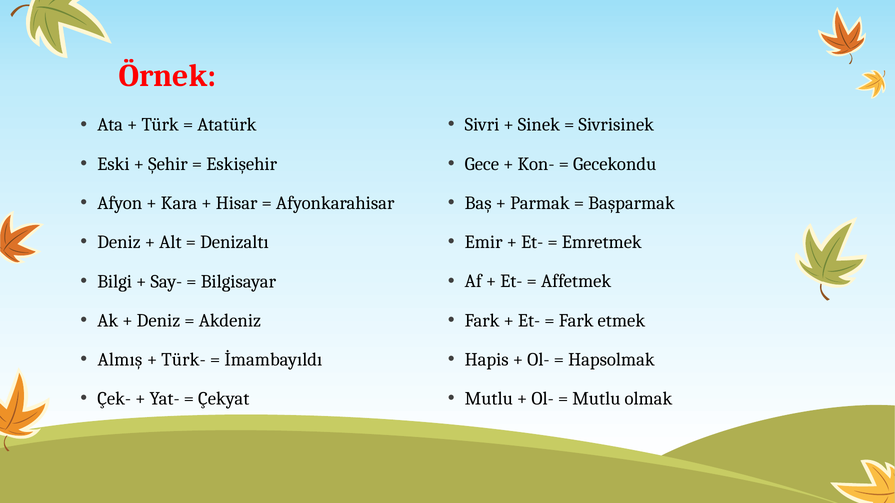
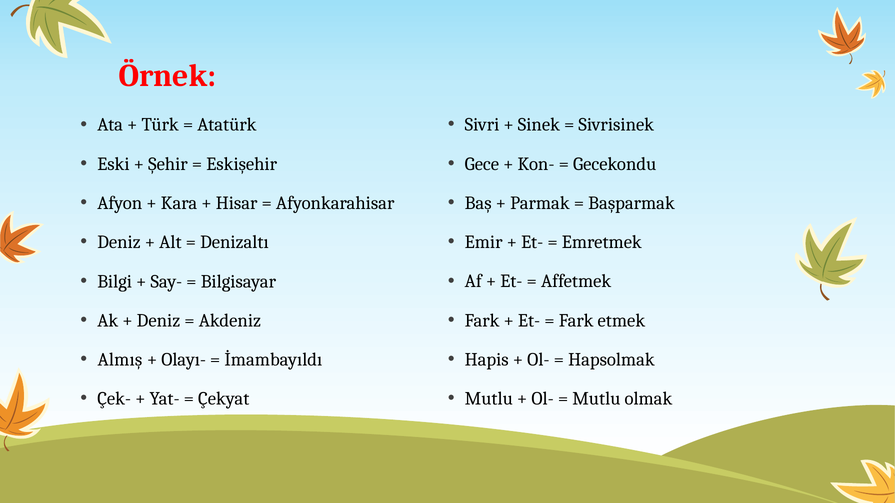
Türk-: Türk- -> Olayı- (184, 360)
